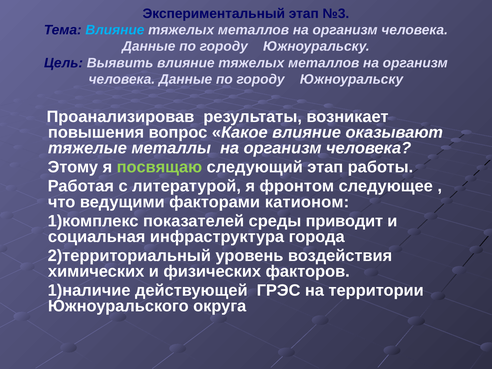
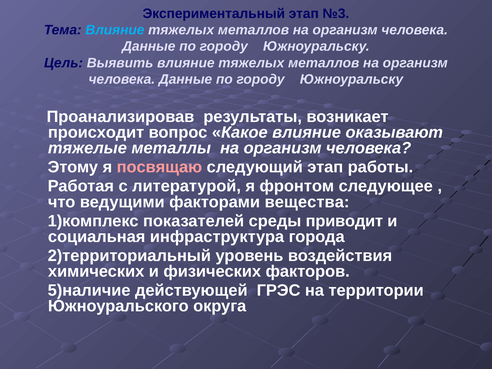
повышения: повышения -> происходит (96, 132)
посвящаю colour: light green -> pink (159, 167)
катионом: катионом -> вещества (307, 202)
1)наличие: 1)наличие -> 5)наличие (89, 291)
